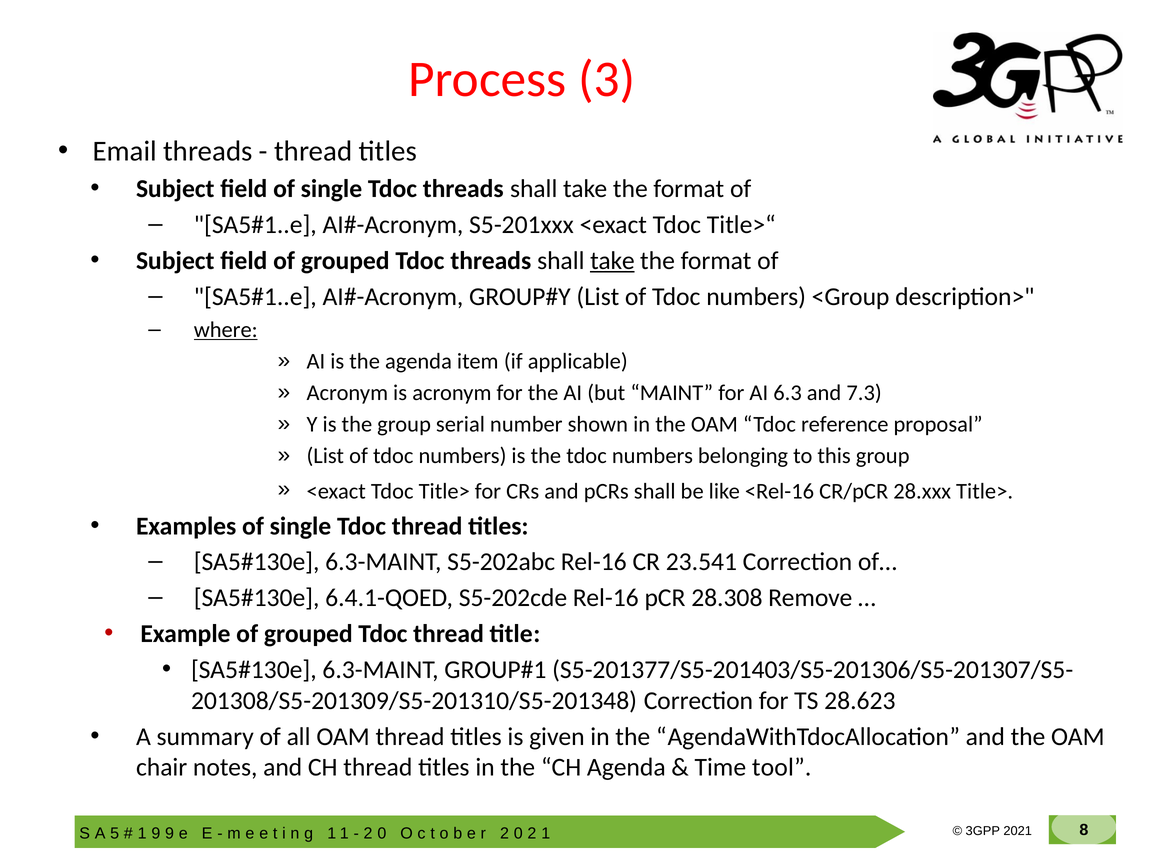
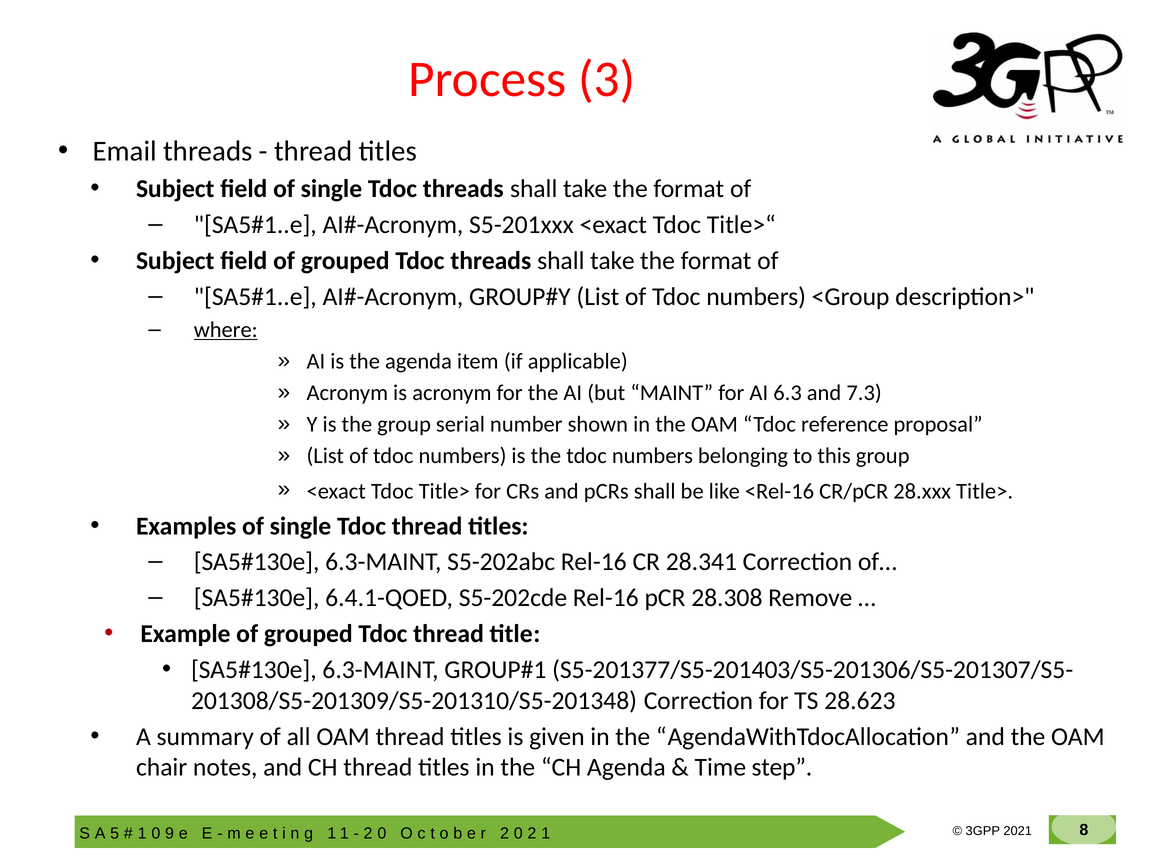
take underline: present -> none (612, 261)
23.541: 23.541 -> 28.341 (701, 562)
tool: tool -> step (782, 767)
1 9: 9 -> 0 (156, 834)
